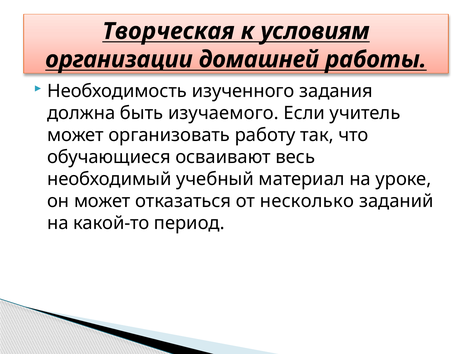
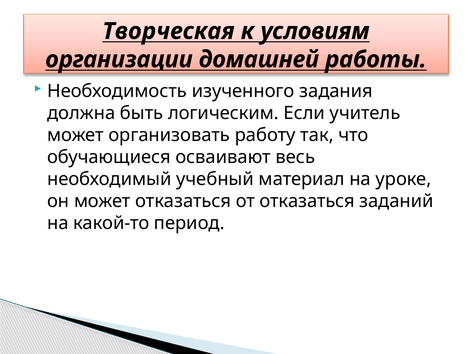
изучаемого: изучаемого -> логическим (223, 113)
от несколько: несколько -> отказаться (307, 201)
